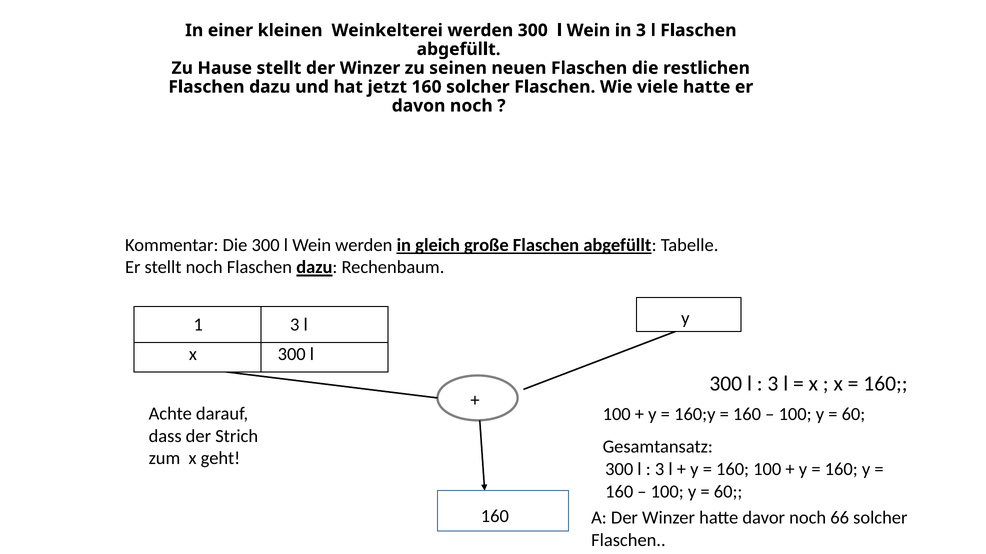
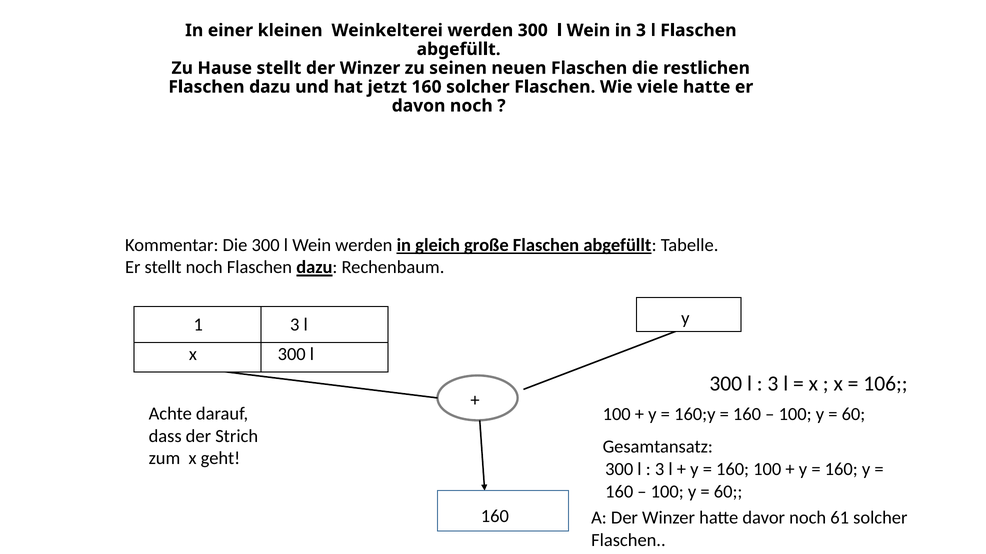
160: 160 -> 106 (885, 384)
66: 66 -> 61 (840, 518)
